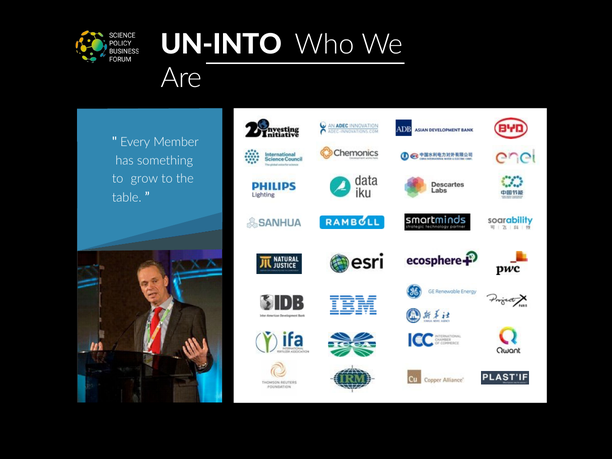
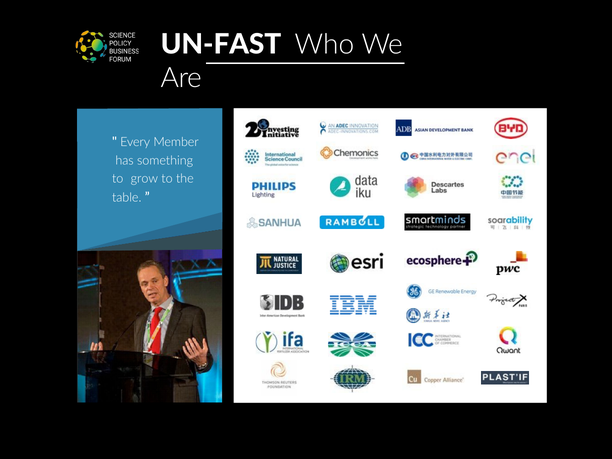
UN-INTO: UN-INTO -> UN-FAST (221, 44)
